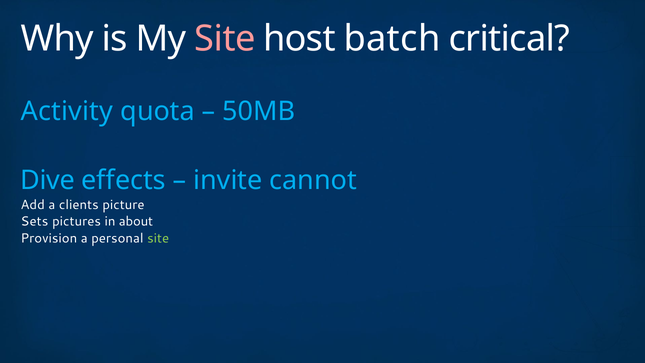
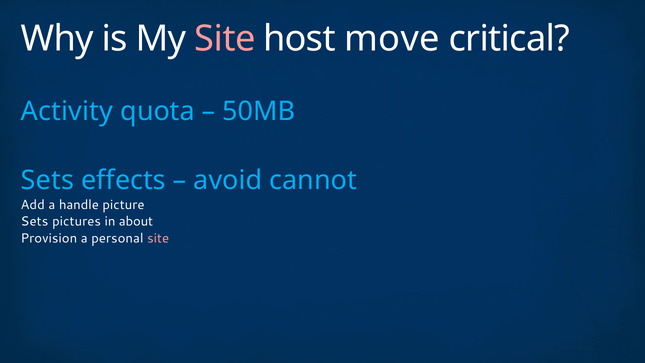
batch: batch -> move (392, 39)
Dive: Dive -> Sets (47, 180)
invite: invite -> avoid (228, 180)
clients: clients -> handle (79, 205)
site colour: light green -> pink (158, 238)
